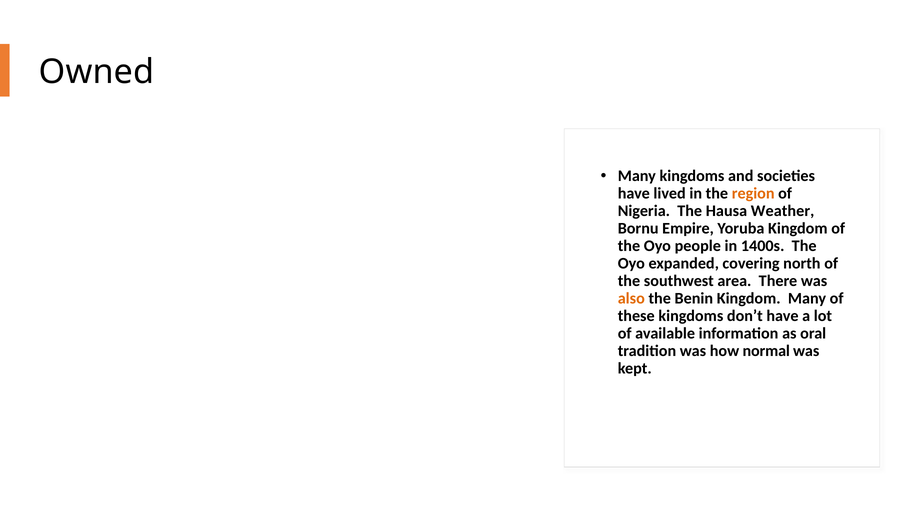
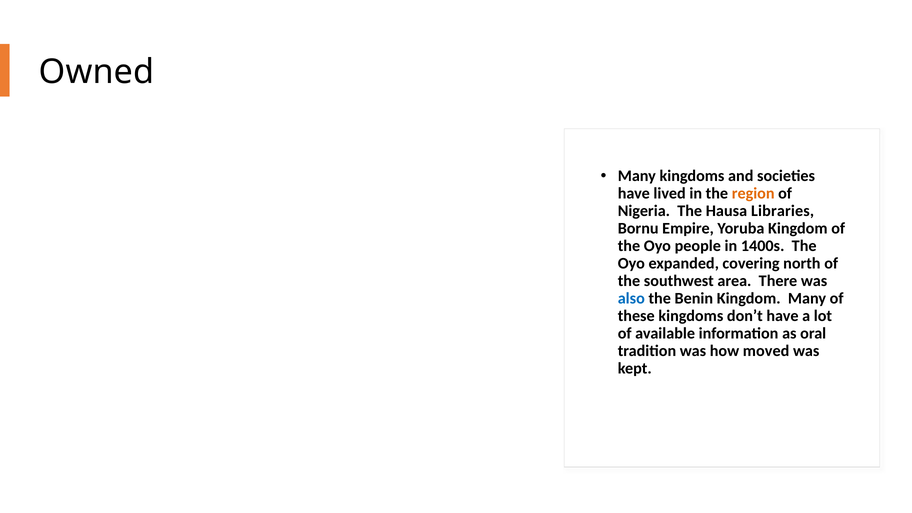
Weather: Weather -> Libraries (783, 211)
also colour: orange -> blue (631, 298)
normal: normal -> moved (766, 351)
